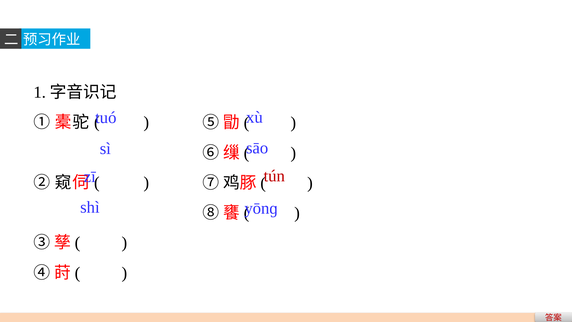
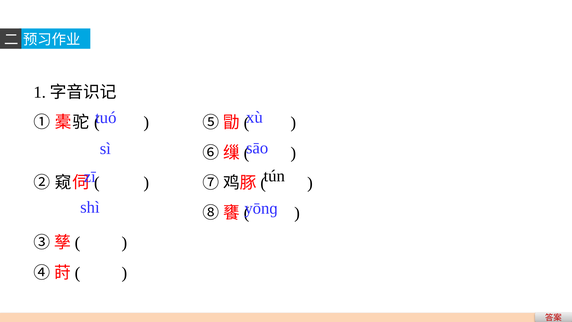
tún colour: red -> black (274, 176)
